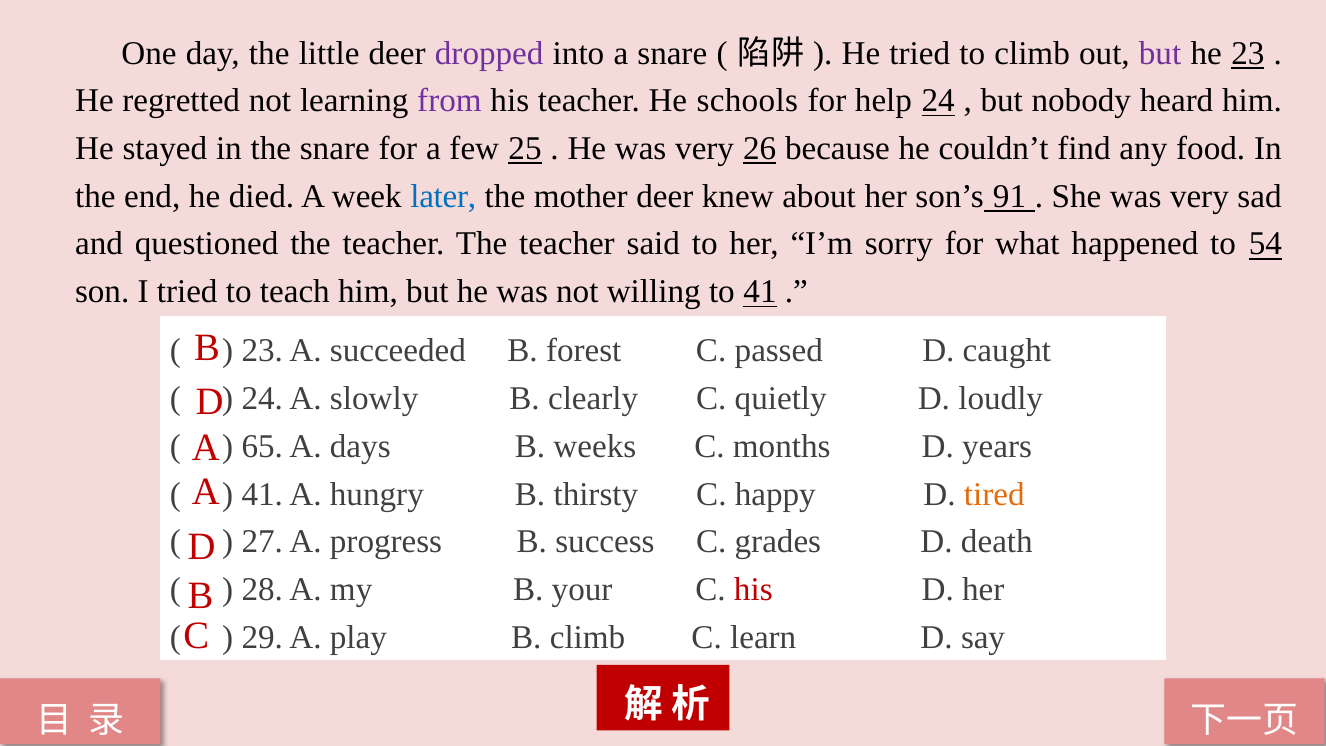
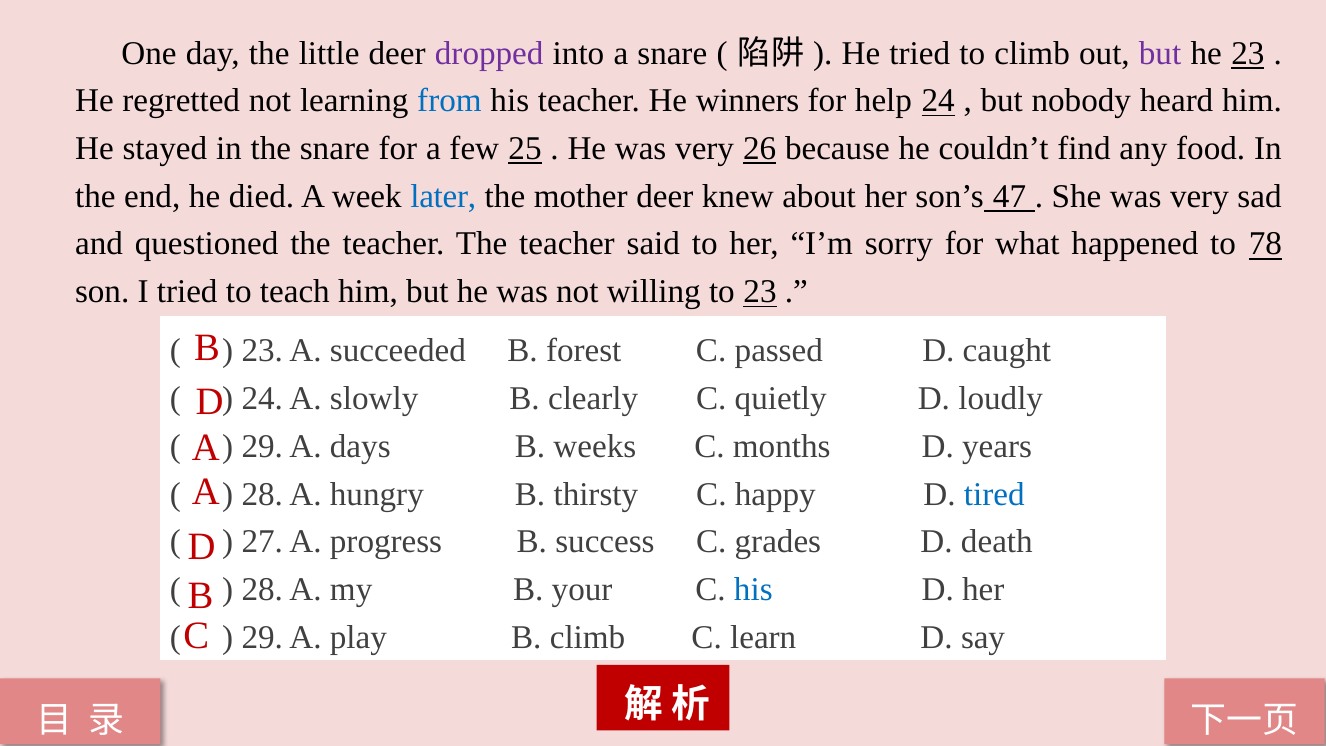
from colour: purple -> blue (449, 101)
schools: schools -> winners (748, 101)
91: 91 -> 47 (1010, 196)
54: 54 -> 78 (1265, 244)
to 41: 41 -> 23 (760, 292)
65: 65 -> 29 (262, 446)
41: 41 -> 28 (262, 494)
tired colour: orange -> blue (994, 494)
his colour: red -> blue (753, 590)
